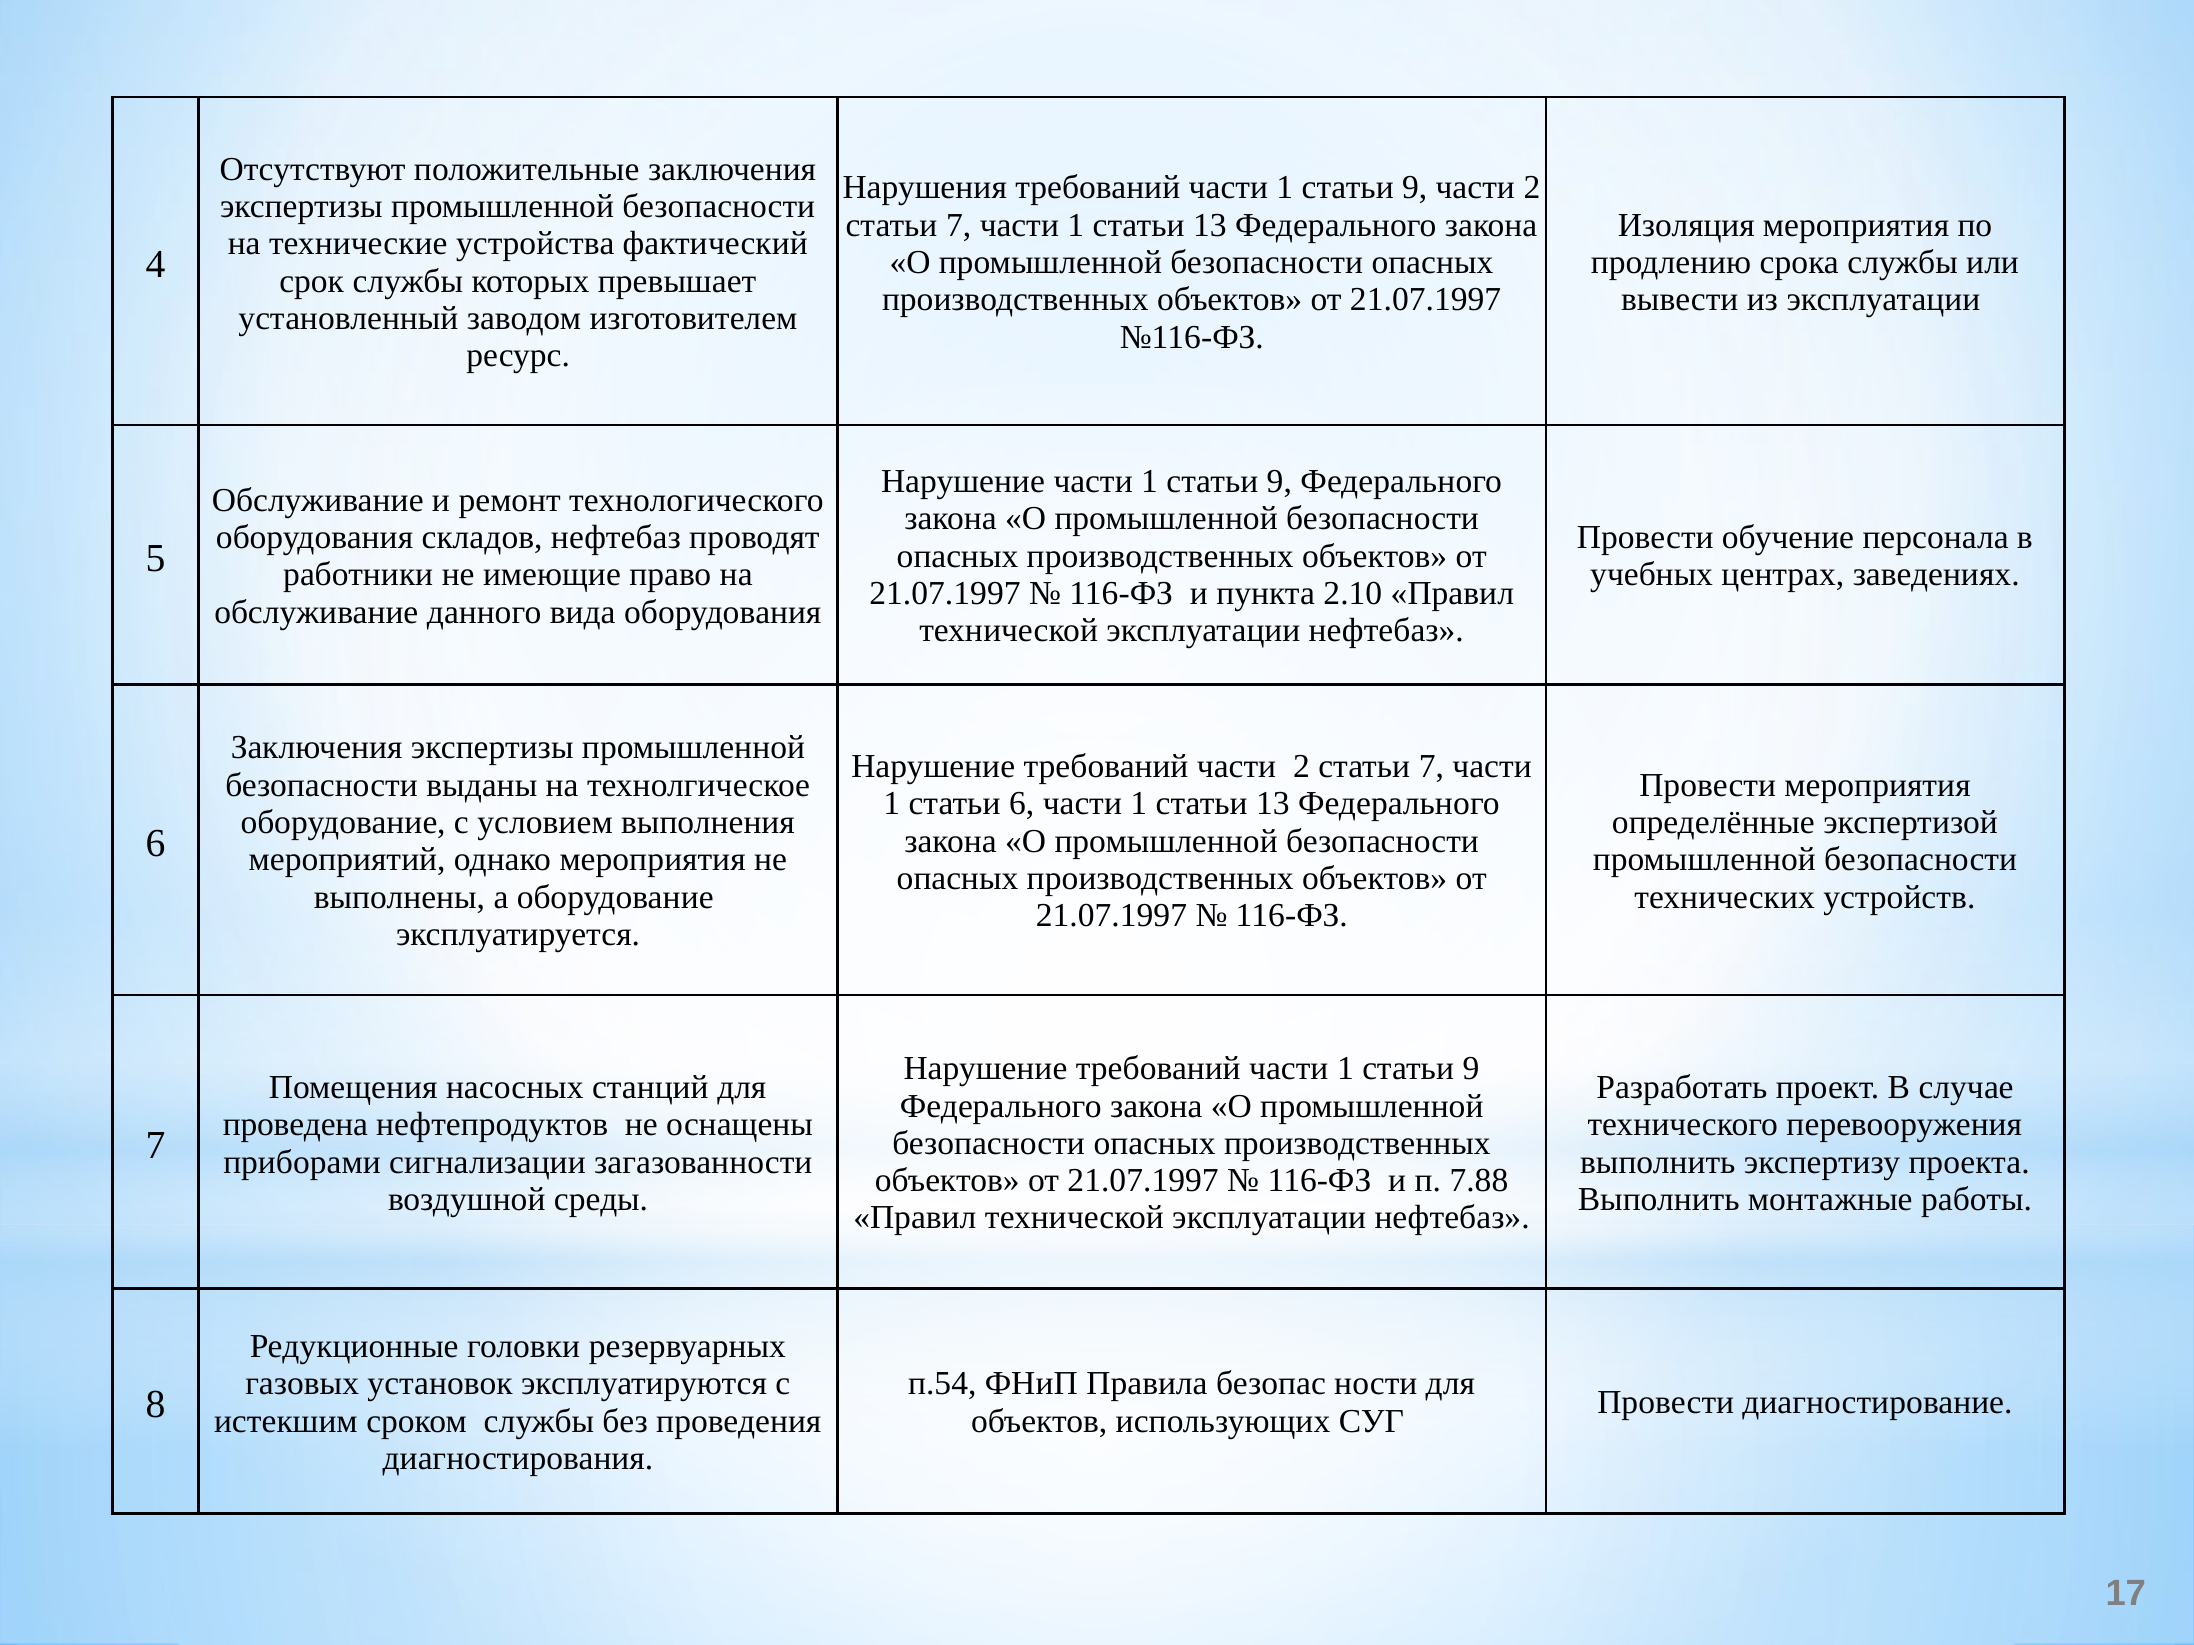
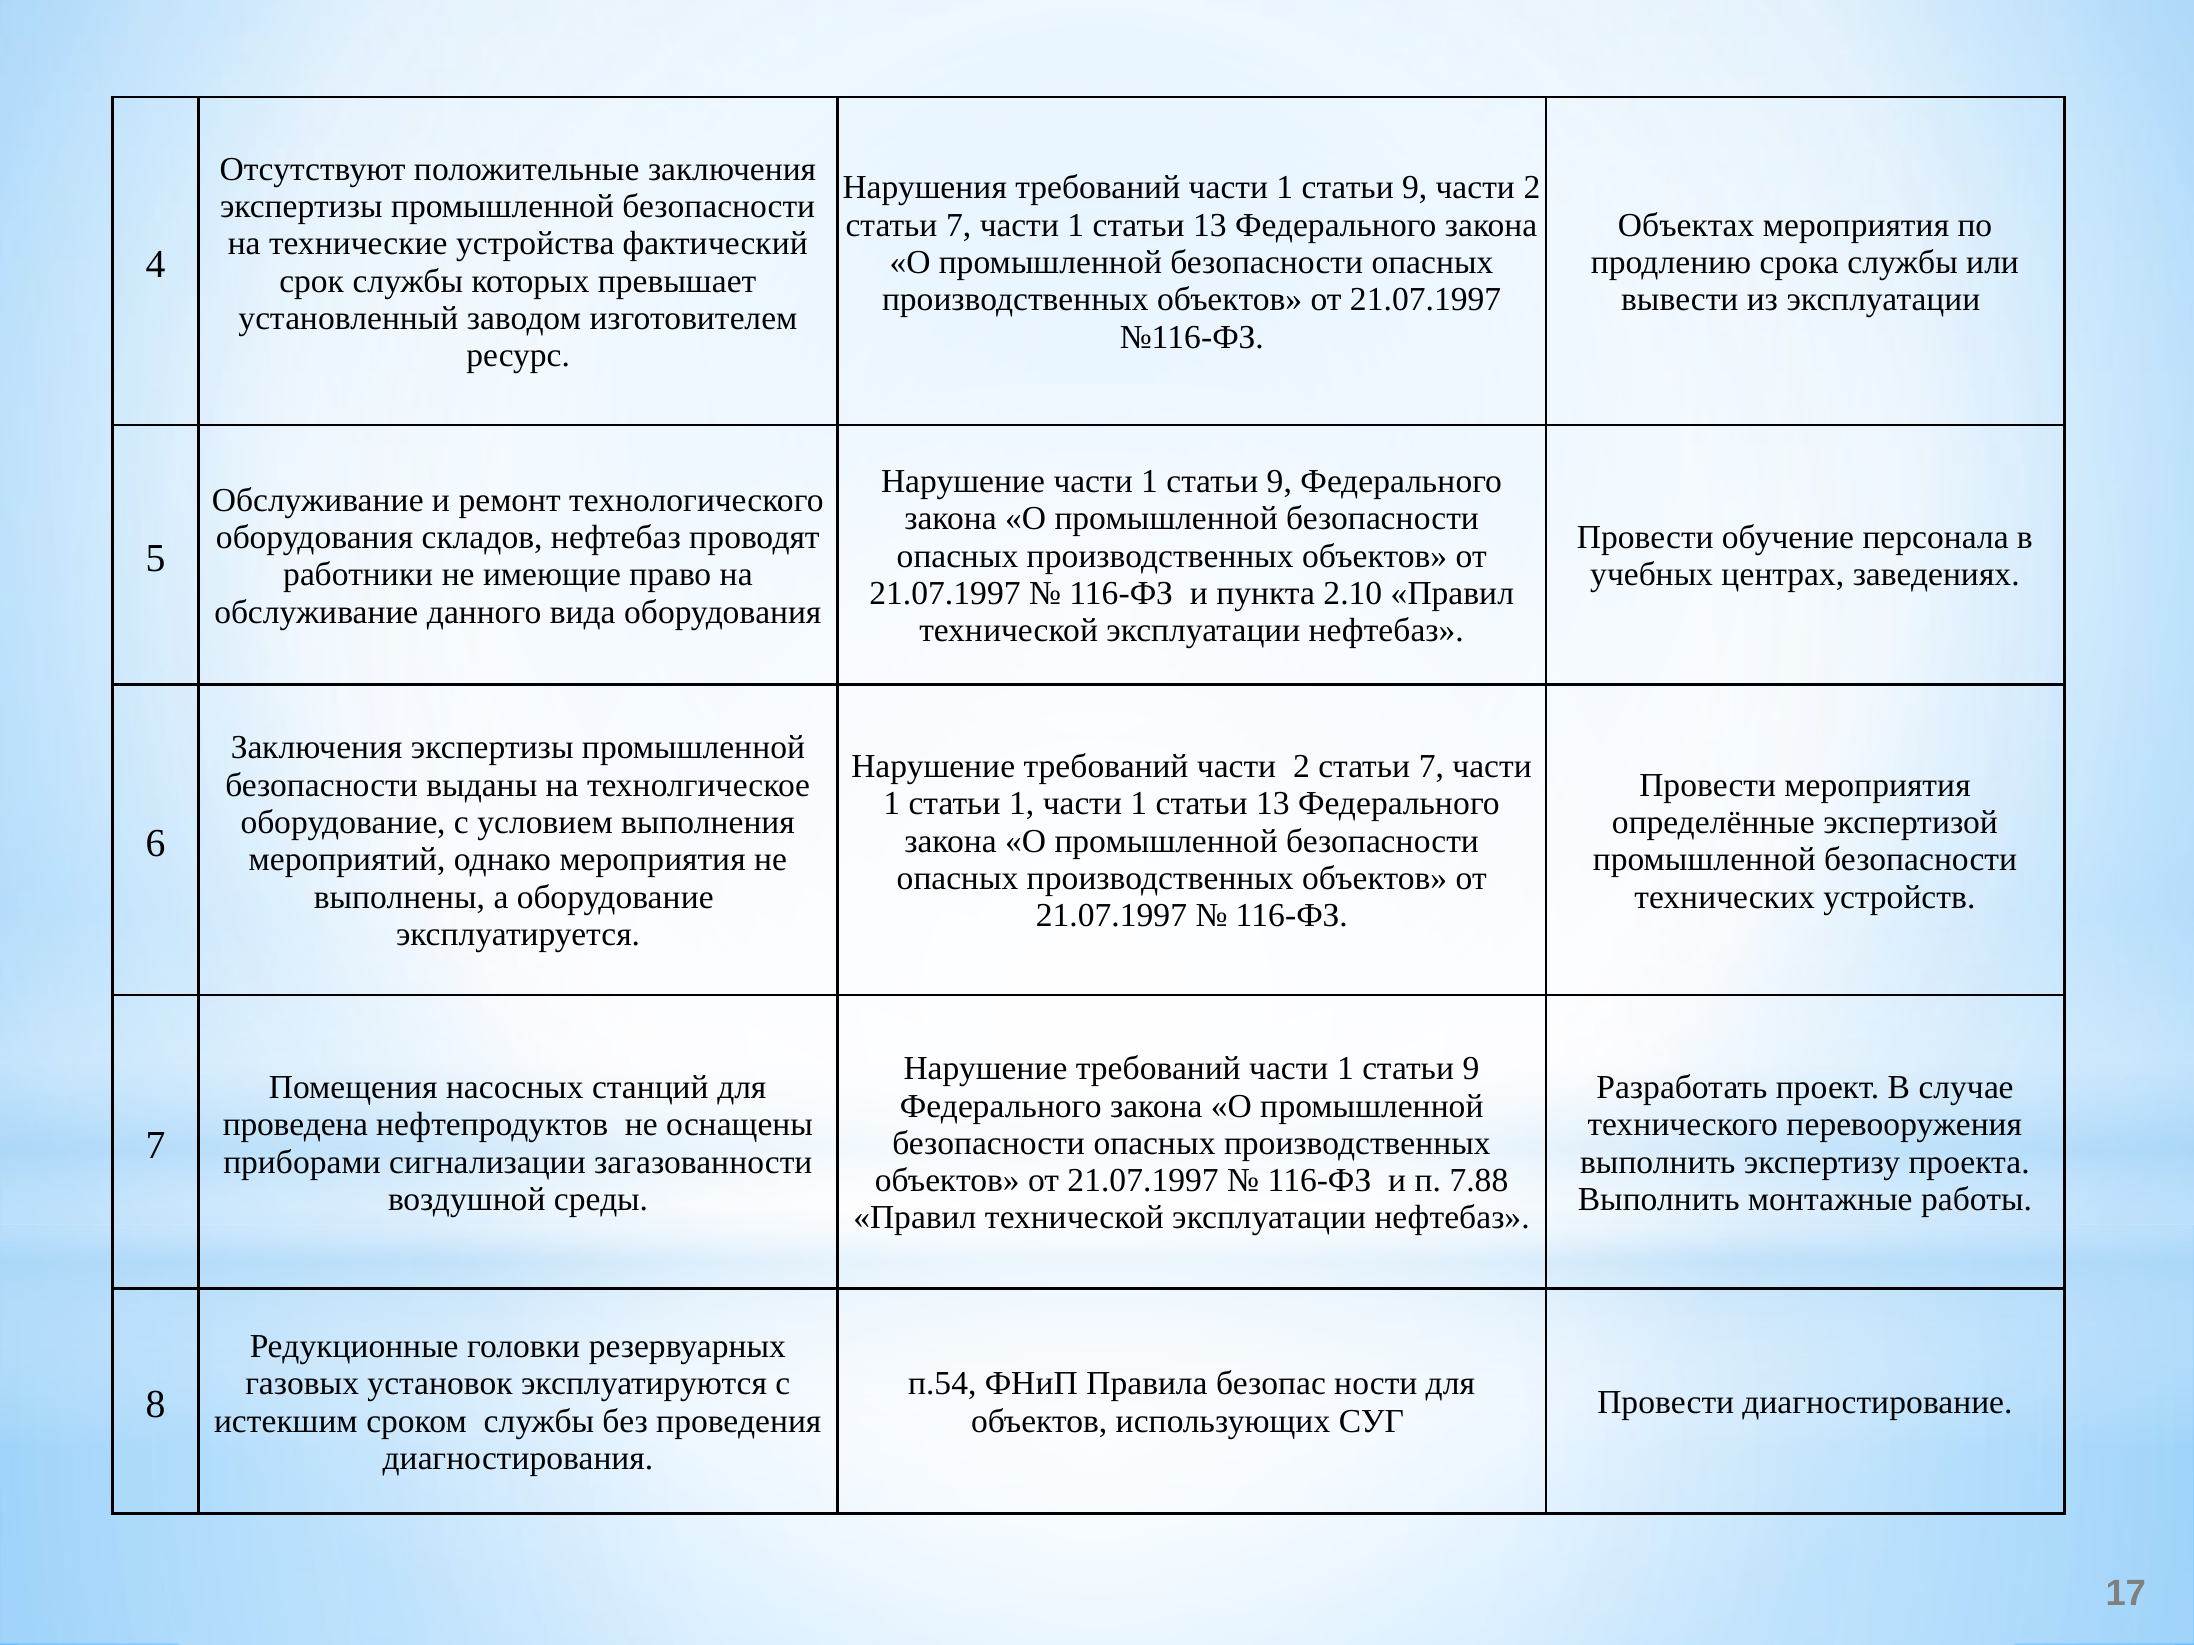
Изоляция: Изоляция -> Объектах (1686, 225)
статьи 6: 6 -> 1 (1022, 804)
